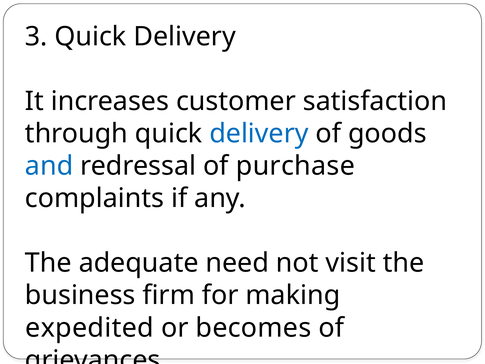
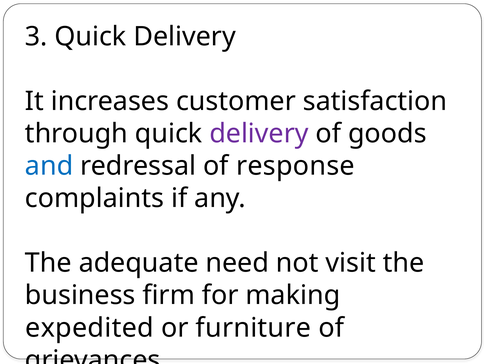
delivery colour: blue -> purple (259, 134)
purchase: purchase -> response (295, 166)
becomes: becomes -> furniture (253, 328)
